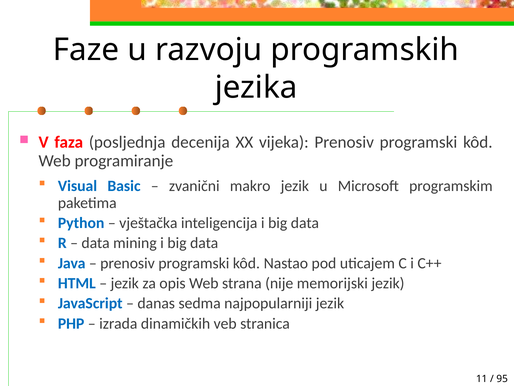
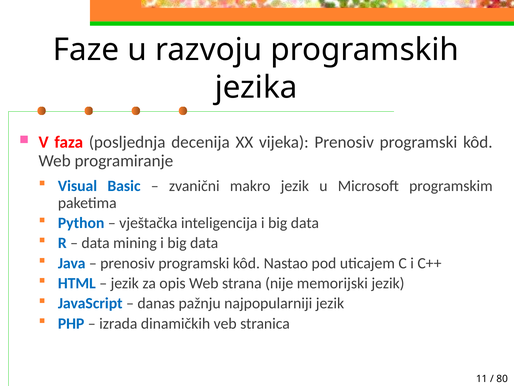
sedma: sedma -> pažnju (200, 303)
95: 95 -> 80 (502, 378)
